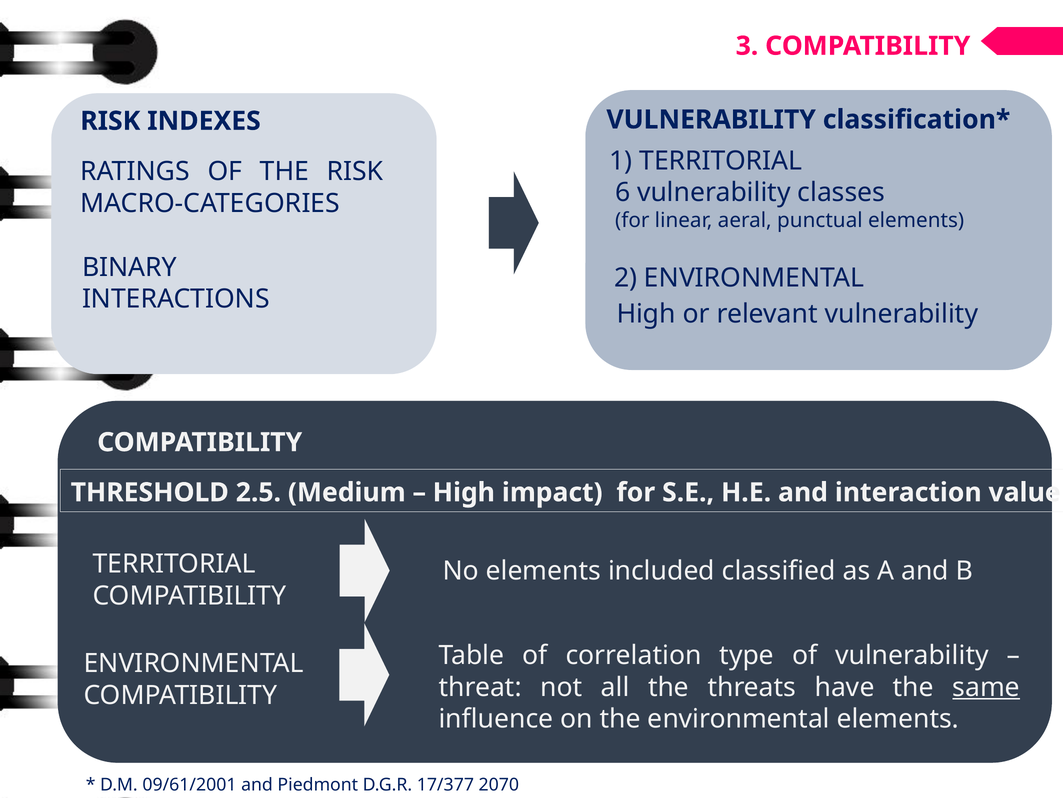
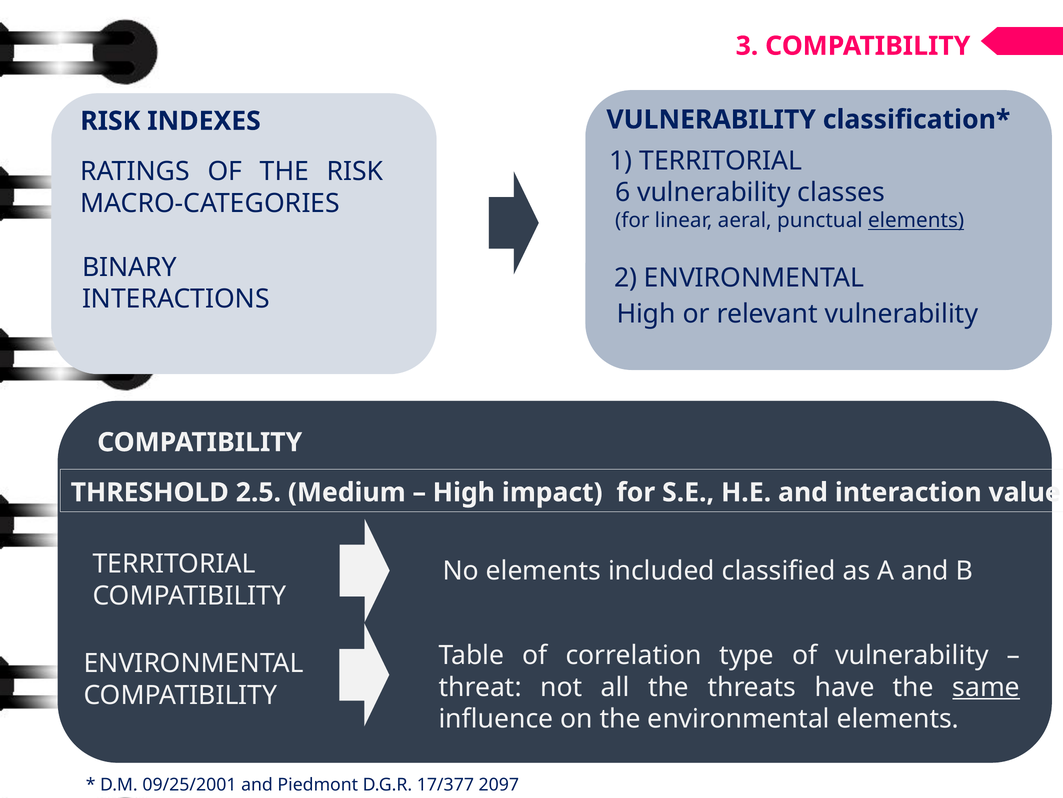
elements underline: none -> present (916, 220)
09/61/2001: 09/61/2001 -> 09/25/2001 (189, 784)
2070: 2070 -> 2097 (499, 784)
